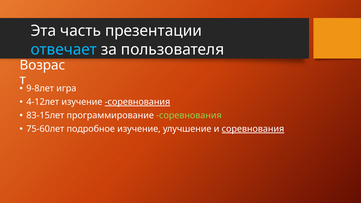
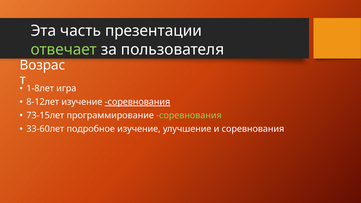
отвечает colour: light blue -> light green (64, 50)
9-8лет: 9-8лет -> 1-8лет (40, 88)
4-12лет: 4-12лет -> 8-12лет (43, 102)
83-15лет: 83-15лет -> 73-15лет (45, 116)
75-60лет: 75-60лет -> 33-60лет (45, 129)
соревнования underline: present -> none (253, 129)
